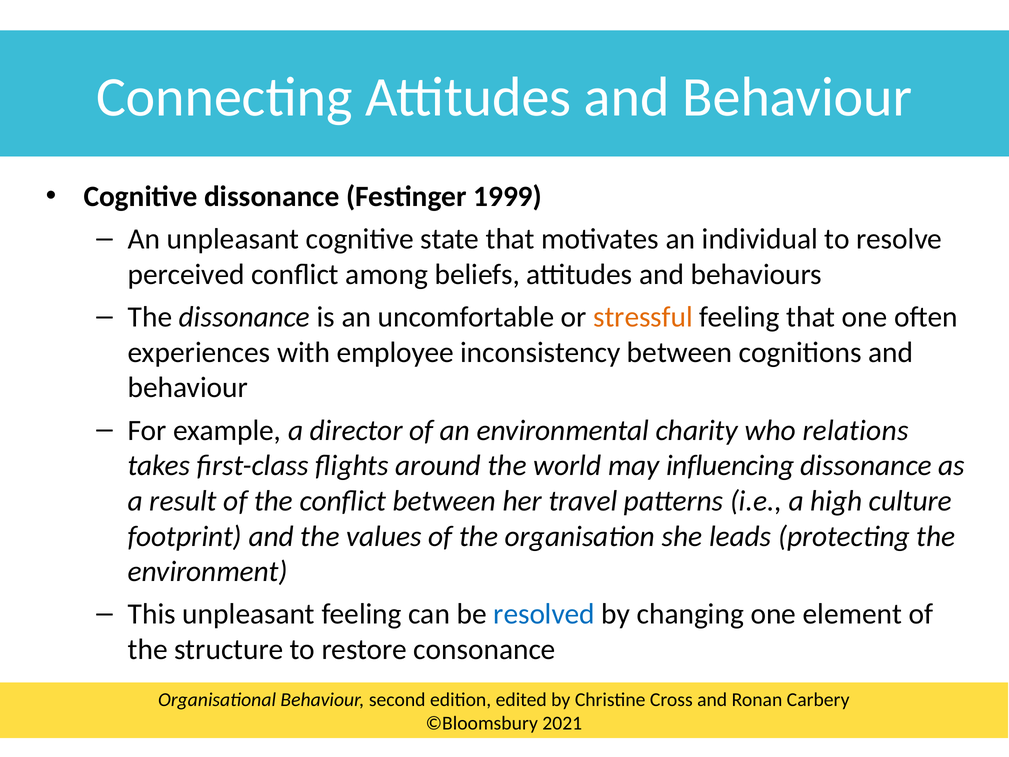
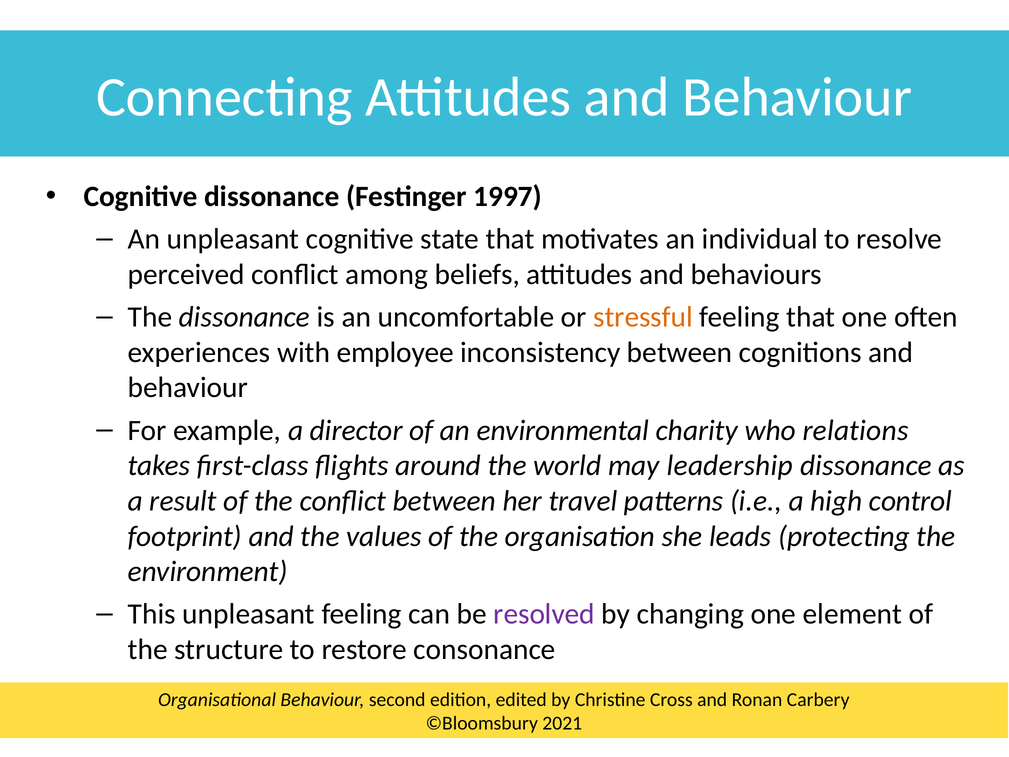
1999: 1999 -> 1997 (508, 197)
influencing: influencing -> leadership (730, 466)
culture: culture -> control (910, 501)
resolved colour: blue -> purple (544, 614)
